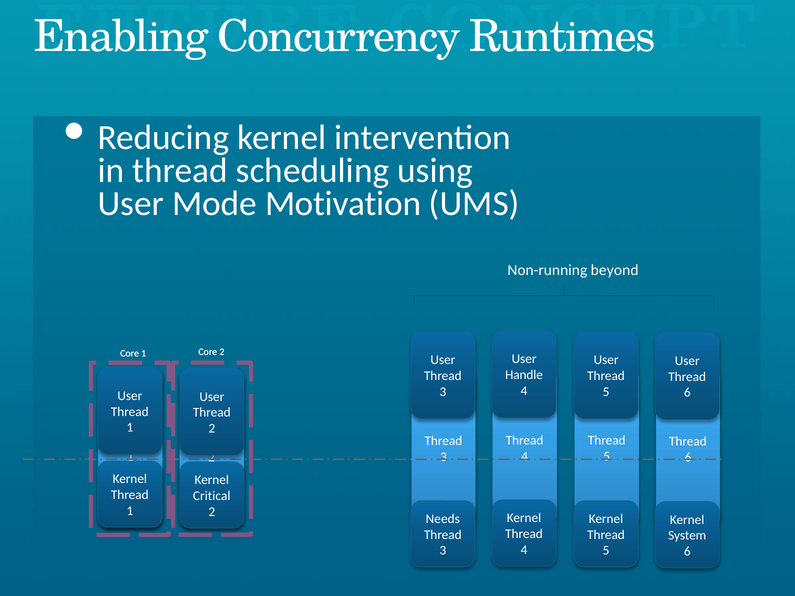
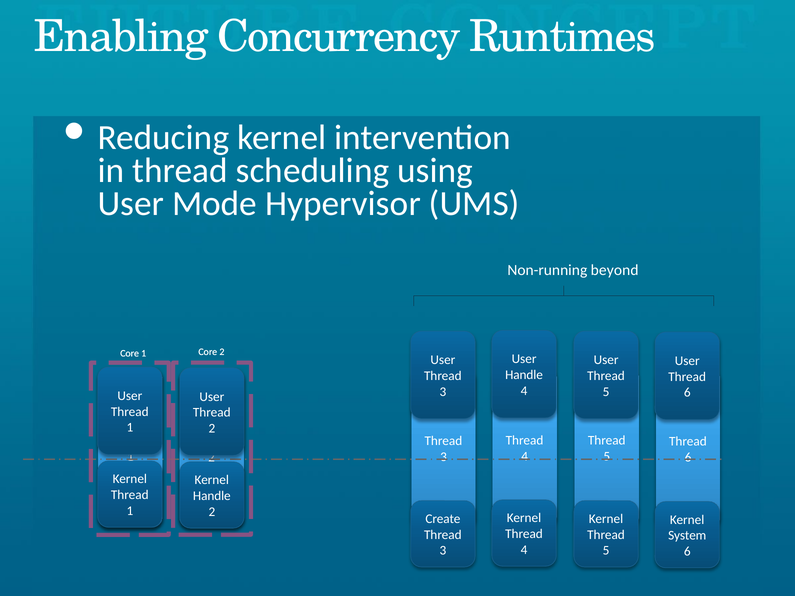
Motivation: Motivation -> Hypervisor (343, 204)
Critical: Critical -> Handle (212, 496)
Needs: Needs -> Create (443, 519)
